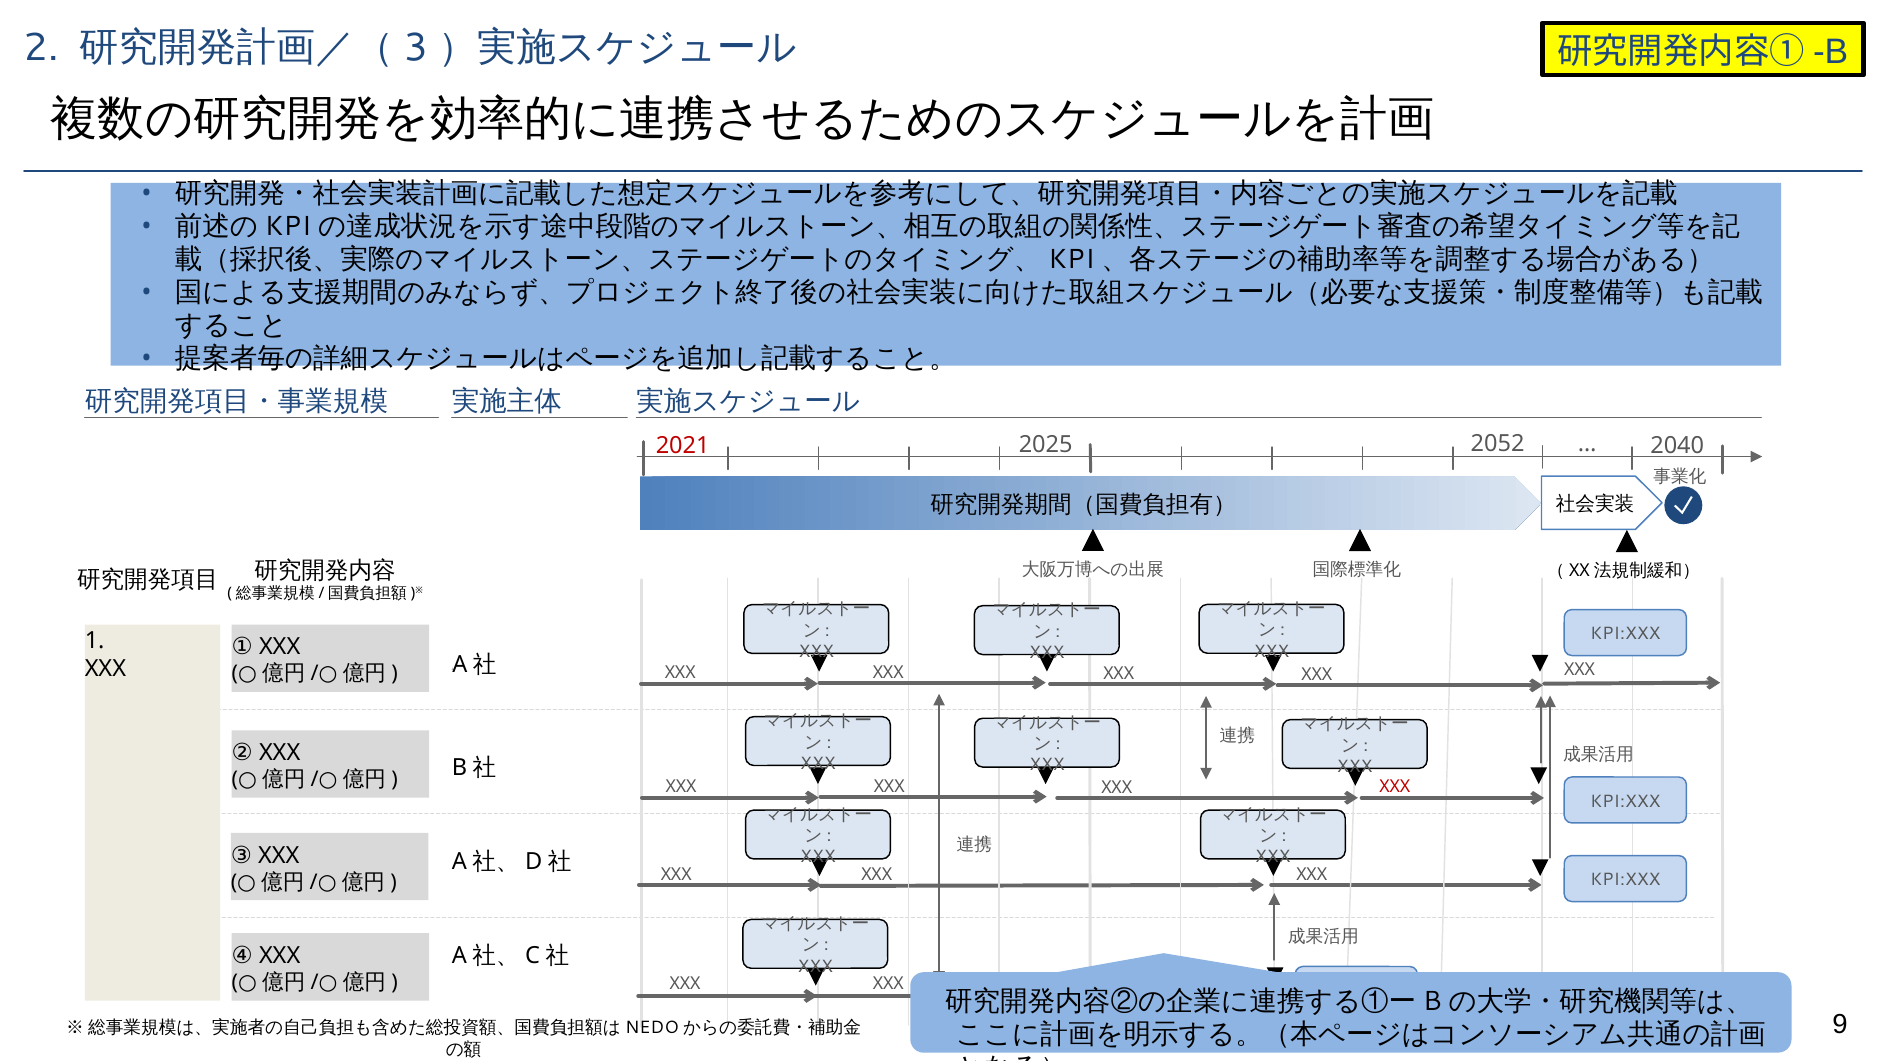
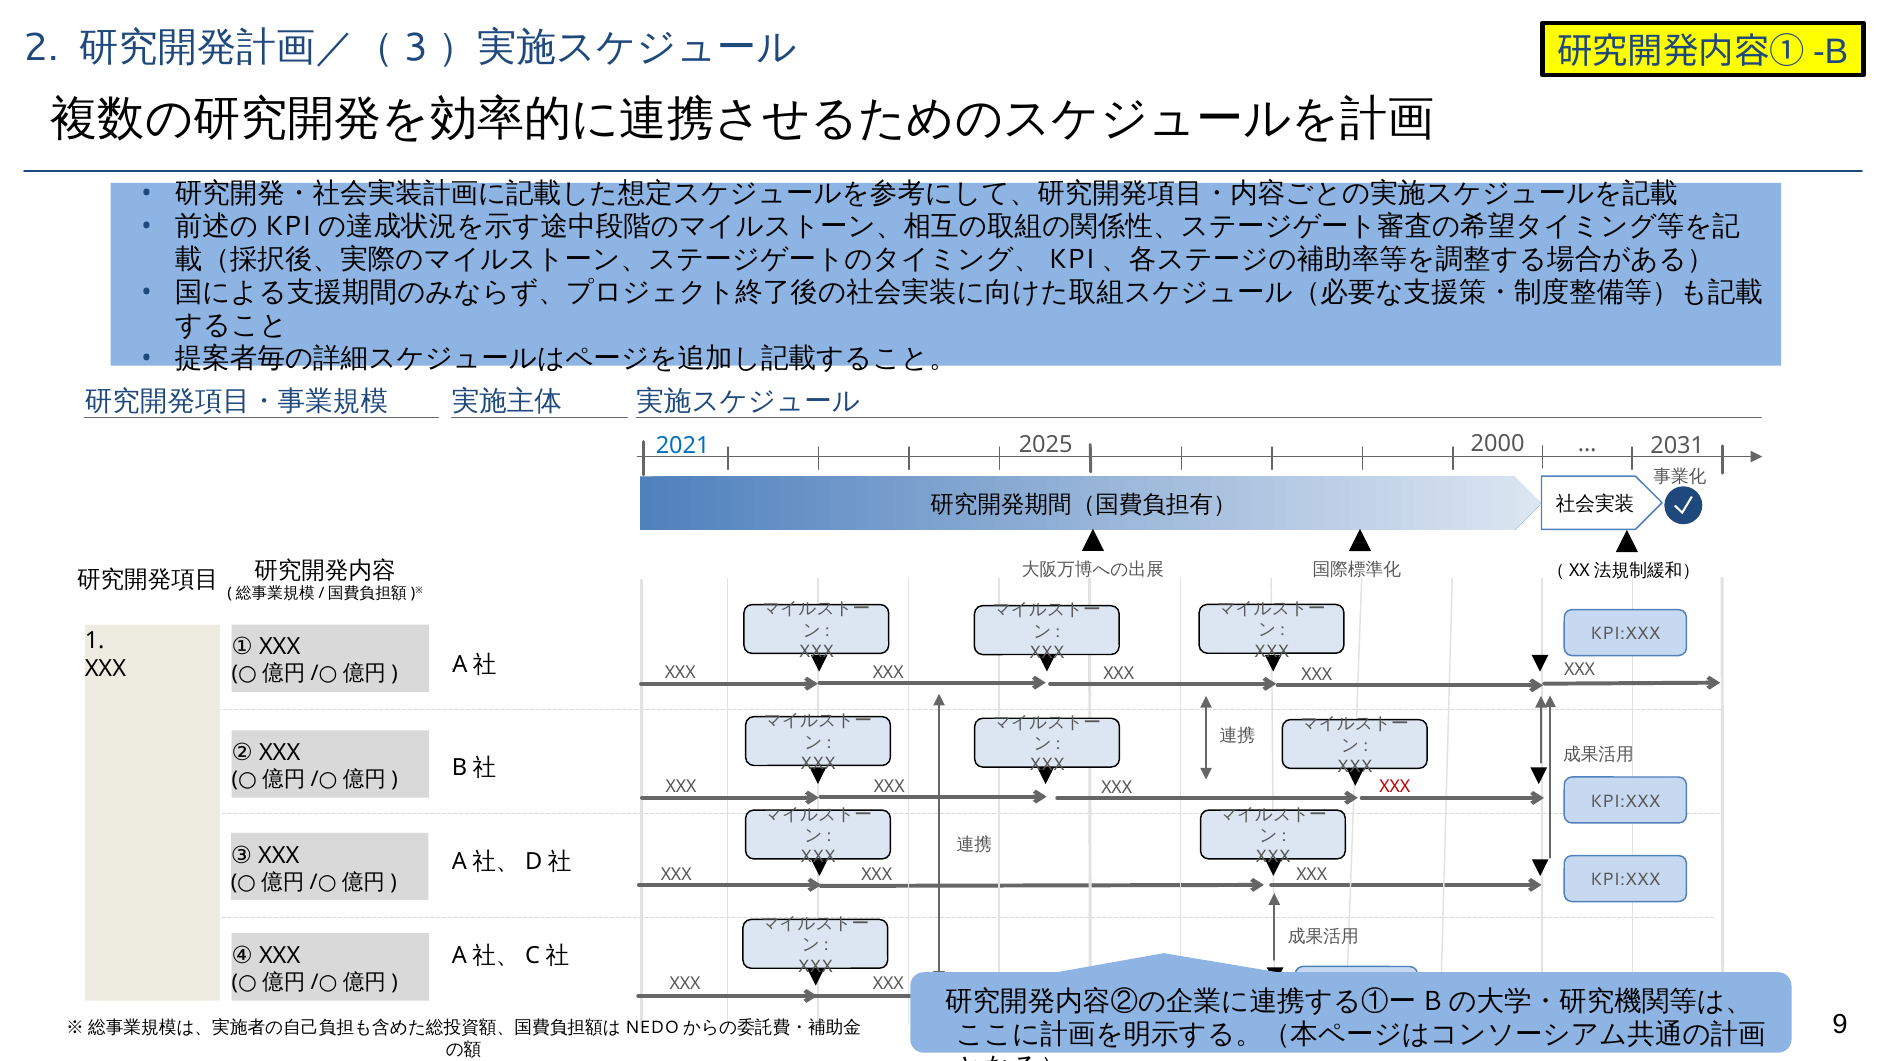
2021 colour: red -> blue (683, 445)
2052: 2052 -> 2000 (1498, 444)
2040: 2040 -> 2031 (1677, 445)
